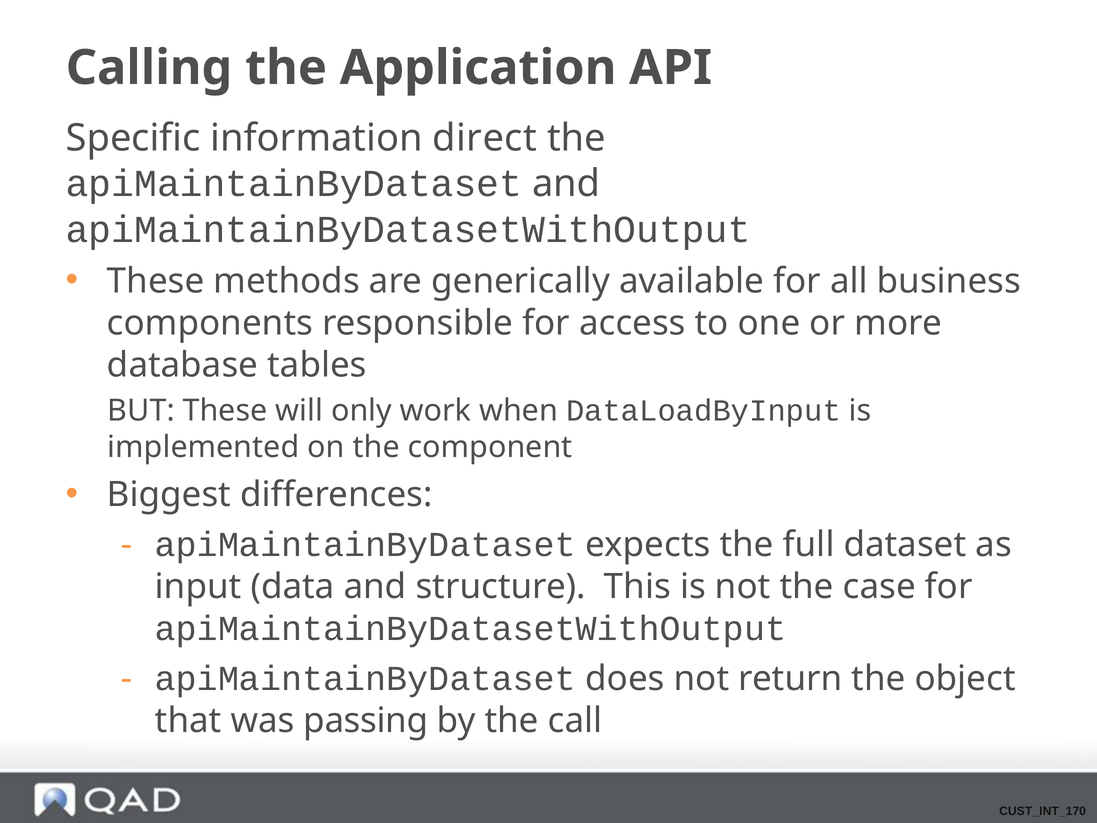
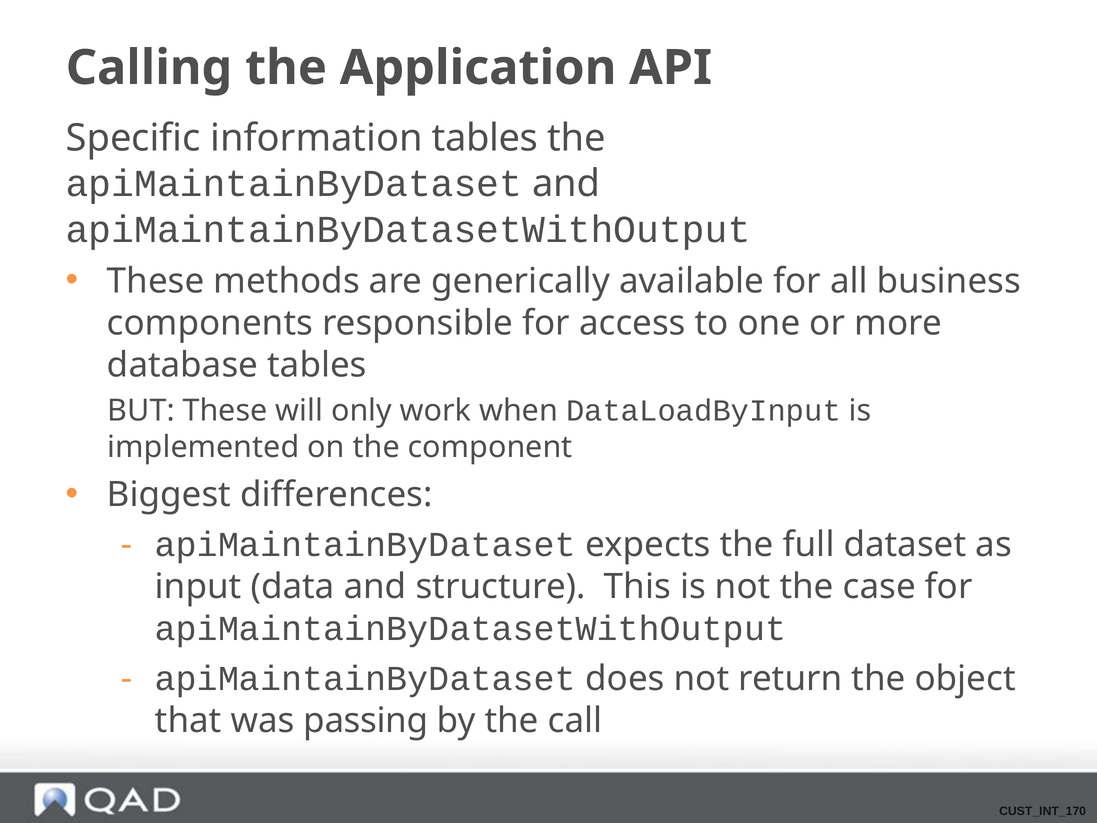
information direct: direct -> tables (485, 138)
